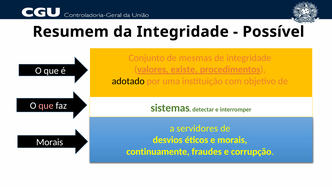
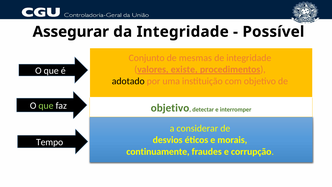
Resumem: Resumem -> Assegurar (71, 32)
que colour: pink -> light green (46, 106)
sistemas: sistemas -> objetivo (170, 108)
servidores: servidores -> considerar (197, 128)
Morais: Morais -> Tempo (50, 142)
